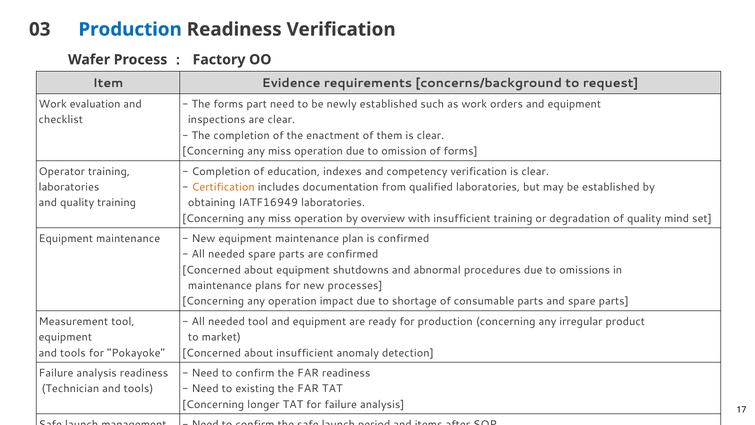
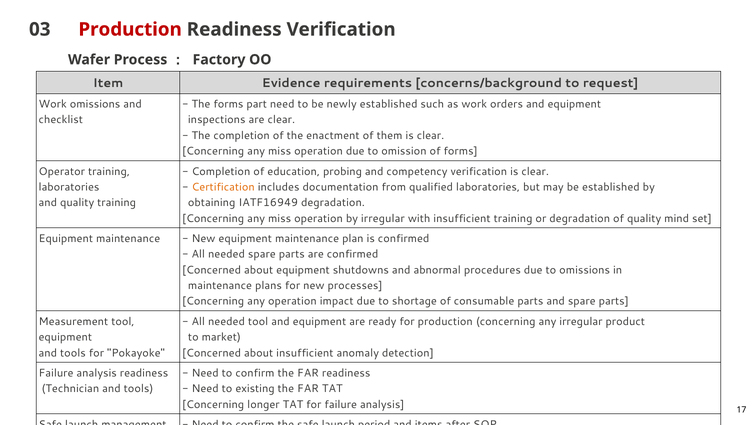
Production colour: blue -> red (130, 29)
Work evaluation: evaluation -> omissions (95, 104)
indexes: indexes -> probing (342, 171)
IATF16949 laboratories: laboratories -> degradation (333, 203)
by overview: overview -> irregular (383, 218)
